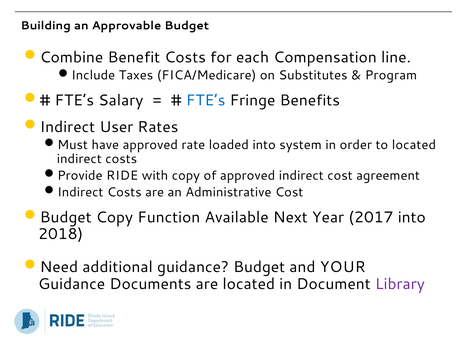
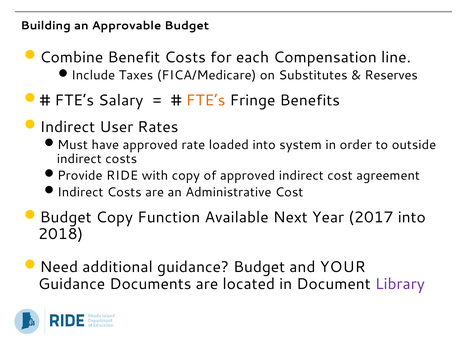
Program: Program -> Reserves (391, 75)
FTE’s colour: blue -> orange (206, 100)
to located: located -> outside (414, 145)
